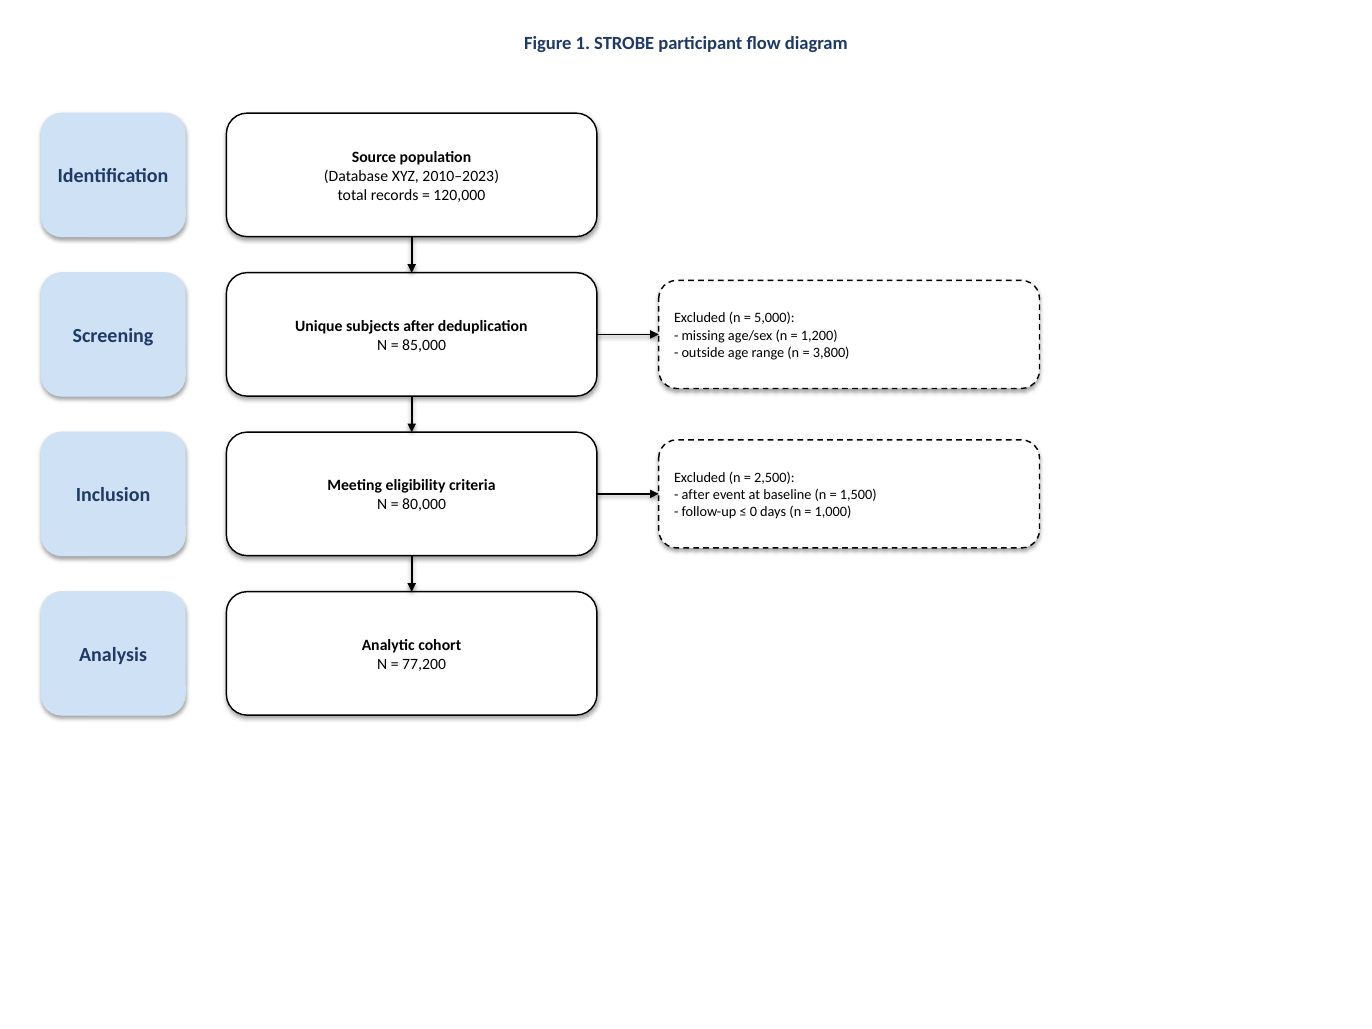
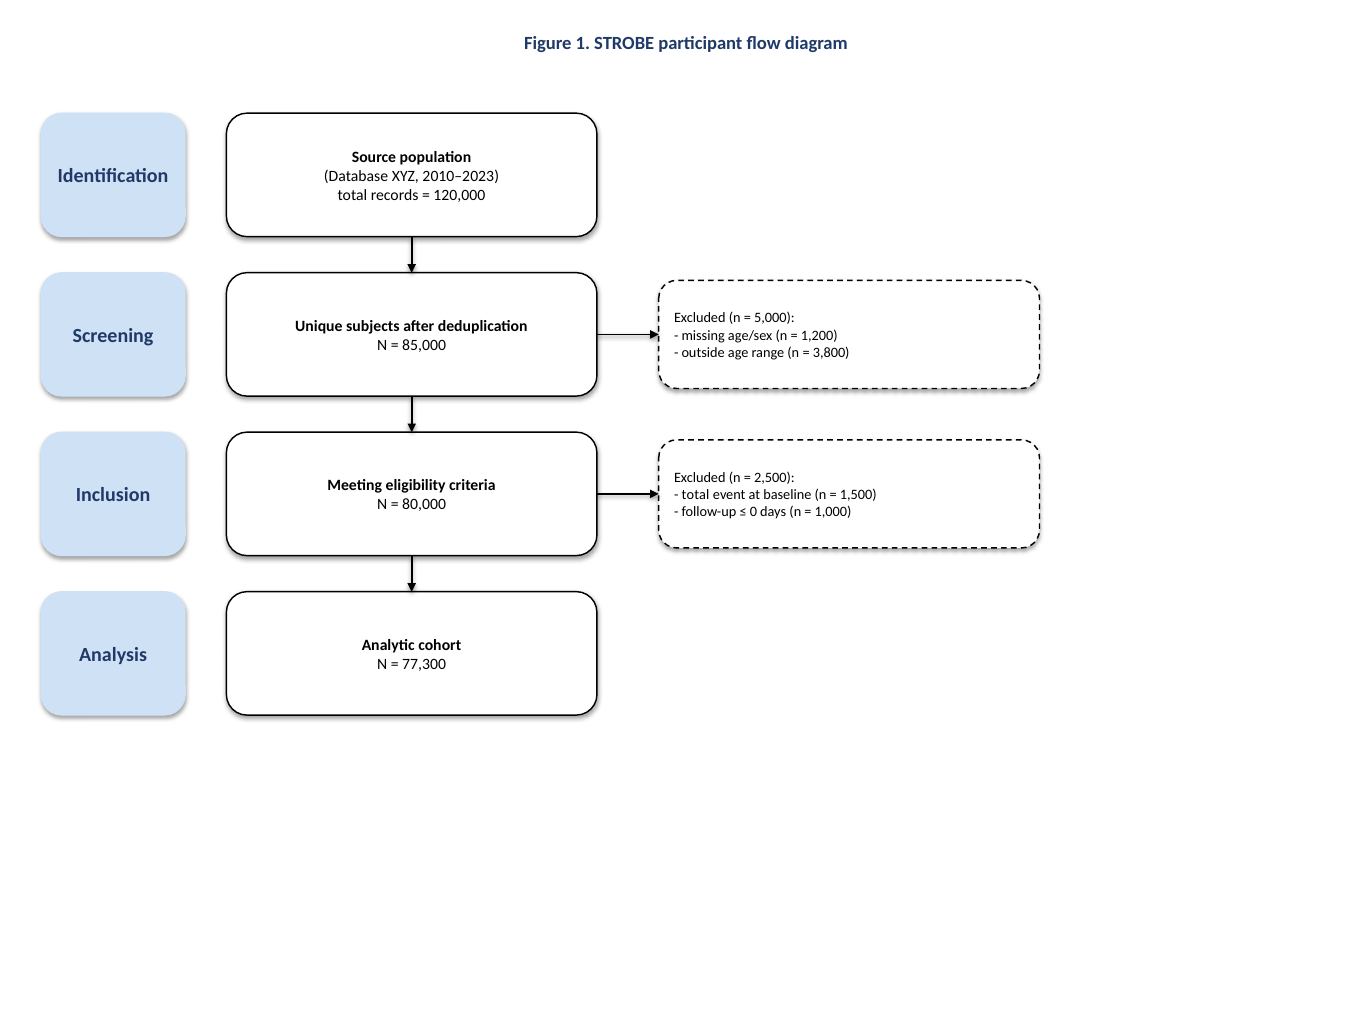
after: after -> total (696, 495)
77,200: 77,200 -> 77,300 (424, 664)
